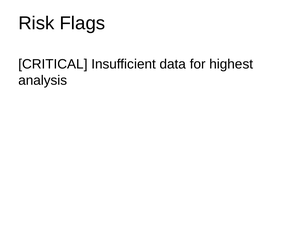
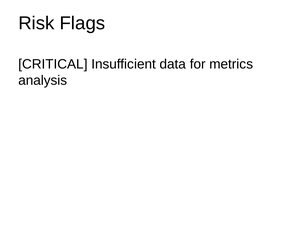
highest: highest -> metrics (231, 64)
